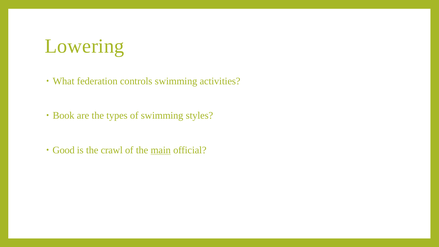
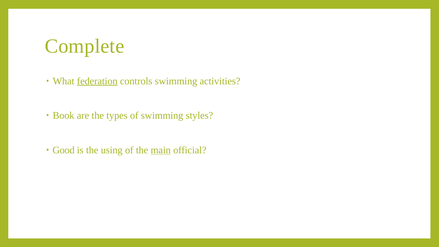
Lowering: Lowering -> Complete (85, 46)
federation underline: none -> present (97, 81)
crawl: crawl -> using (112, 150)
